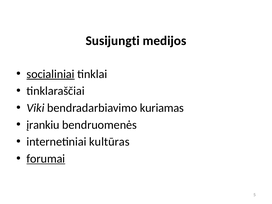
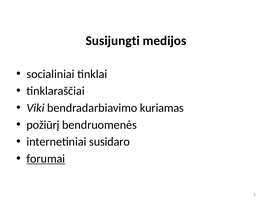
socialiniai underline: present -> none (51, 74)
įrankiu: įrankiu -> požiūrį (43, 125)
kultūras: kultūras -> susidaro (109, 142)
